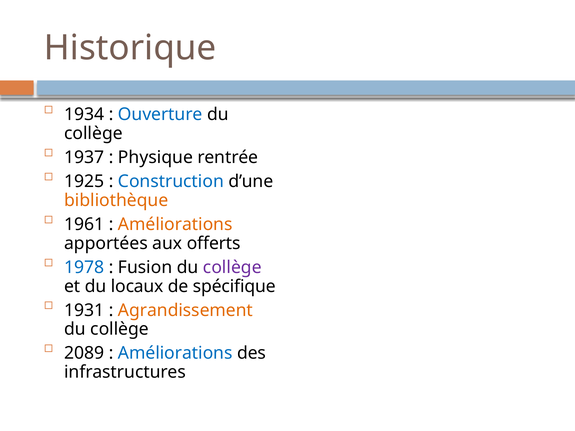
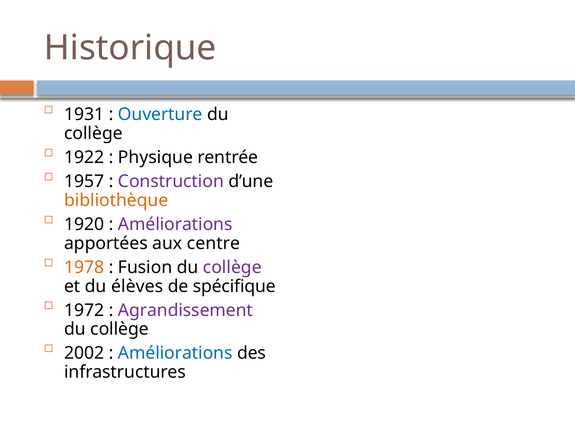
1934: 1934 -> 1931 (84, 115)
1937: 1937 -> 1922 (84, 158)
1925: 1925 -> 1957 (84, 182)
Construction colour: blue -> purple (171, 182)
1961: 1961 -> 1920 (84, 224)
Améliorations colour: orange -> purple (175, 224)
offerts: offerts -> centre (213, 243)
1978 colour: blue -> orange (84, 267)
locaux: locaux -> élèves (137, 286)
1931: 1931 -> 1972 (84, 310)
Agrandissement colour: orange -> purple (185, 310)
2089: 2089 -> 2002 (84, 353)
